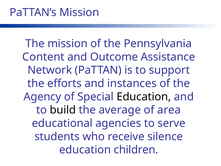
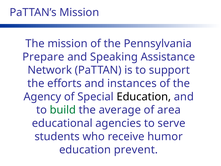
Content: Content -> Prepare (43, 57)
Outcome: Outcome -> Speaking (114, 57)
build colour: black -> green (63, 110)
silence: silence -> humor (165, 136)
children: children -> prevent (136, 150)
